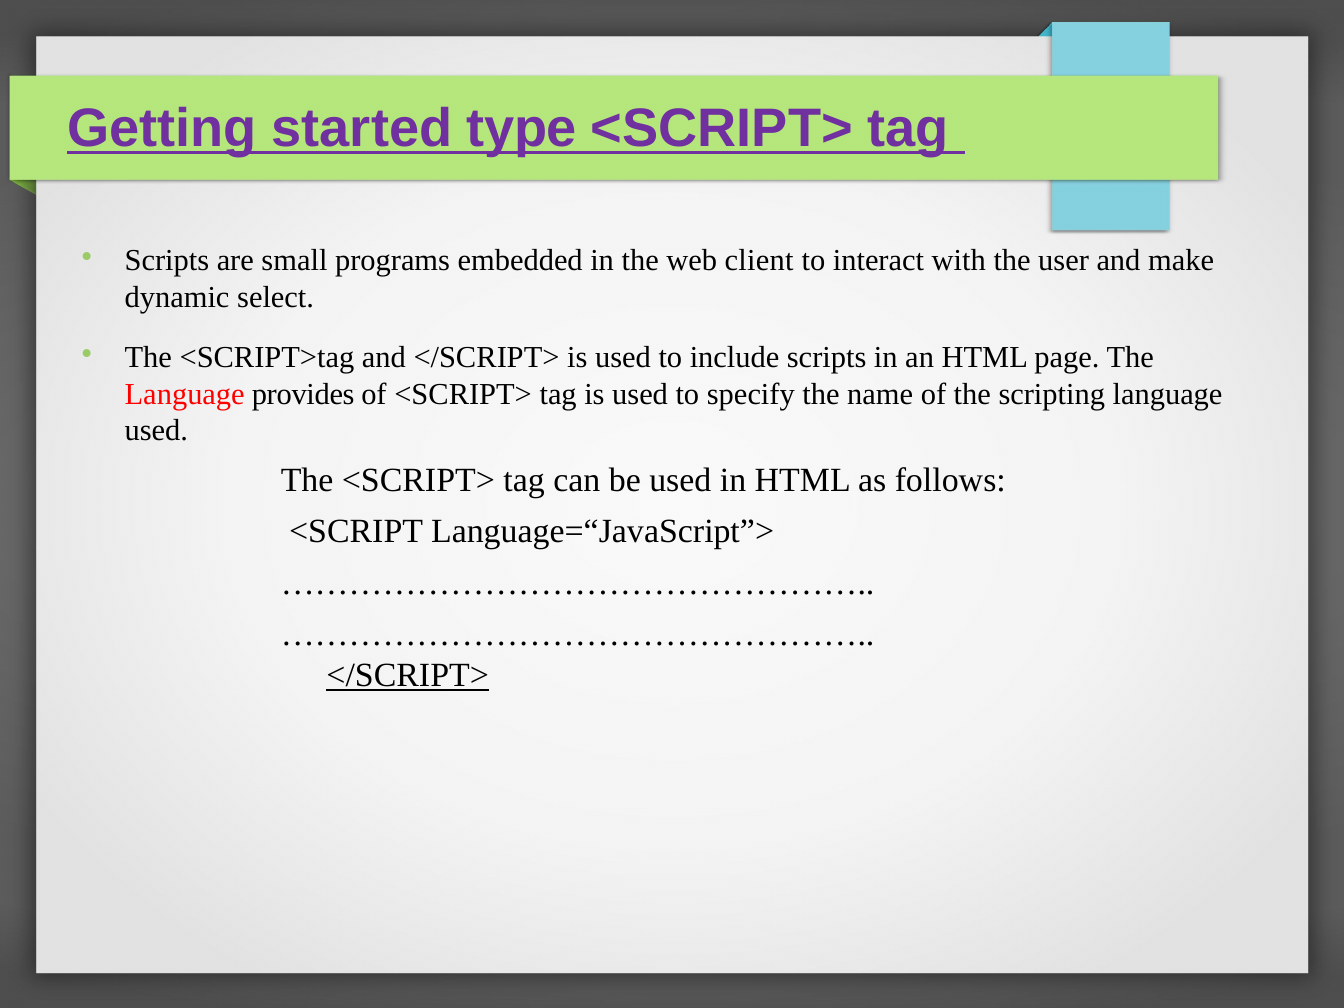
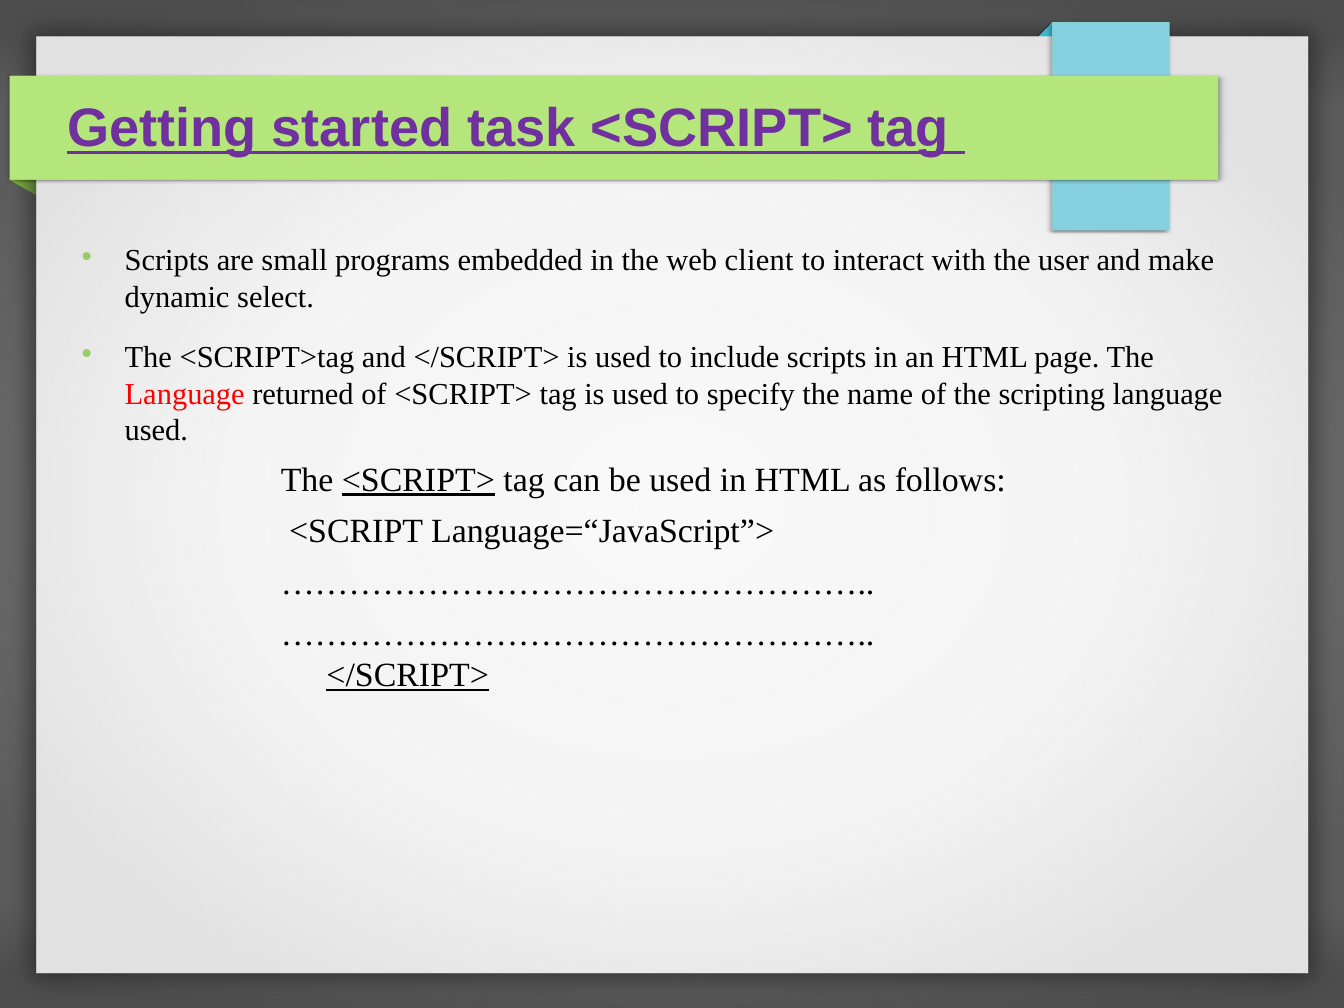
type: type -> task (522, 128)
provides: provides -> returned (303, 394)
<SCRIPT> underline: none -> present (418, 480)
